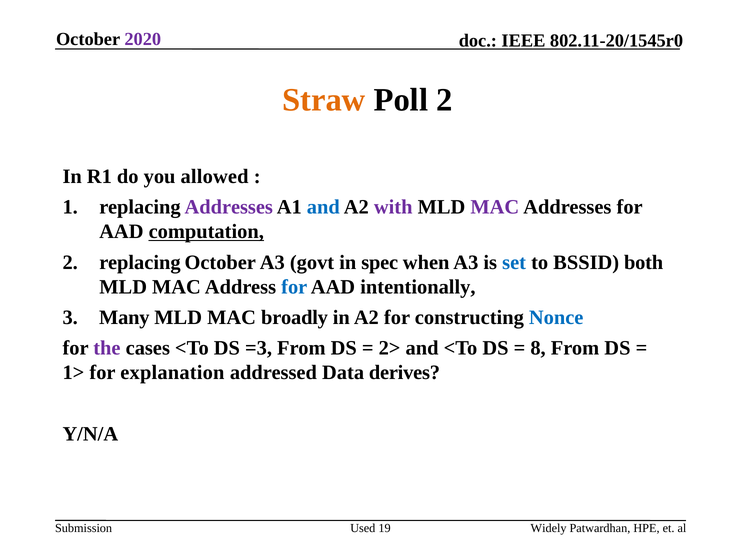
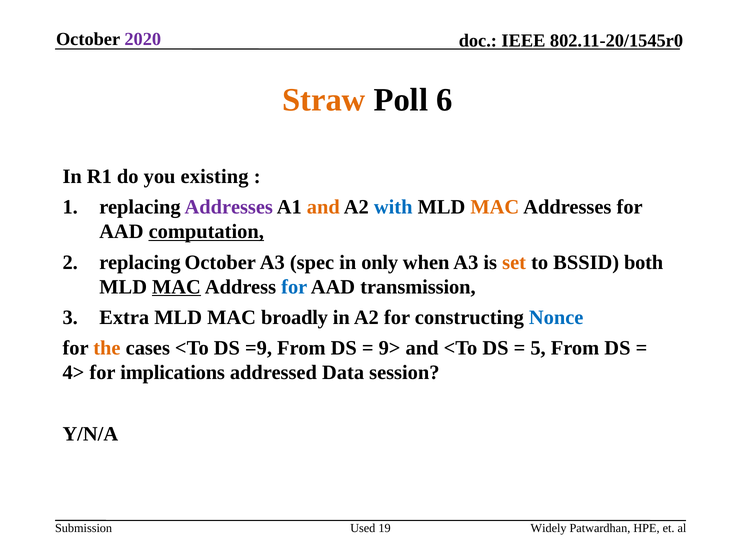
Poll 2: 2 -> 6 (444, 100)
allowed: allowed -> existing (215, 177)
and colour: blue -> orange (323, 207)
with colour: purple -> blue (393, 207)
MAC colour: purple -> orange (495, 207)
govt: govt -> spec (312, 262)
spec: spec -> only (380, 262)
set colour: blue -> orange (514, 262)
MAC underline: none -> present (176, 287)
intentionally: intentionally -> transmission (418, 287)
Many: Many -> Extra (124, 318)
the colour: purple -> orange (107, 348)
=3: =3 -> =9 (259, 348)
2>: 2> -> 9> (390, 348)
8: 8 -> 5 (538, 348)
1>: 1> -> 4> (73, 373)
explanation: explanation -> implications (173, 373)
derives: derives -> session (404, 373)
